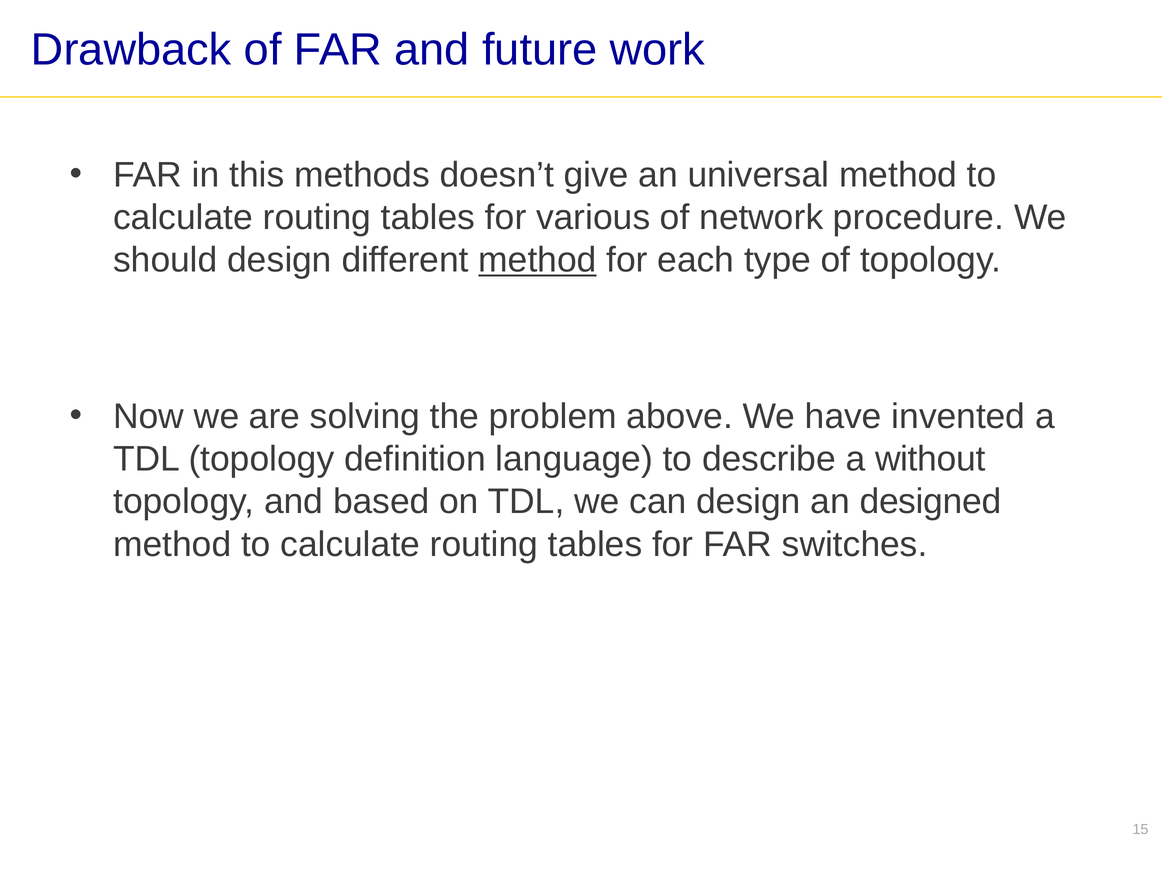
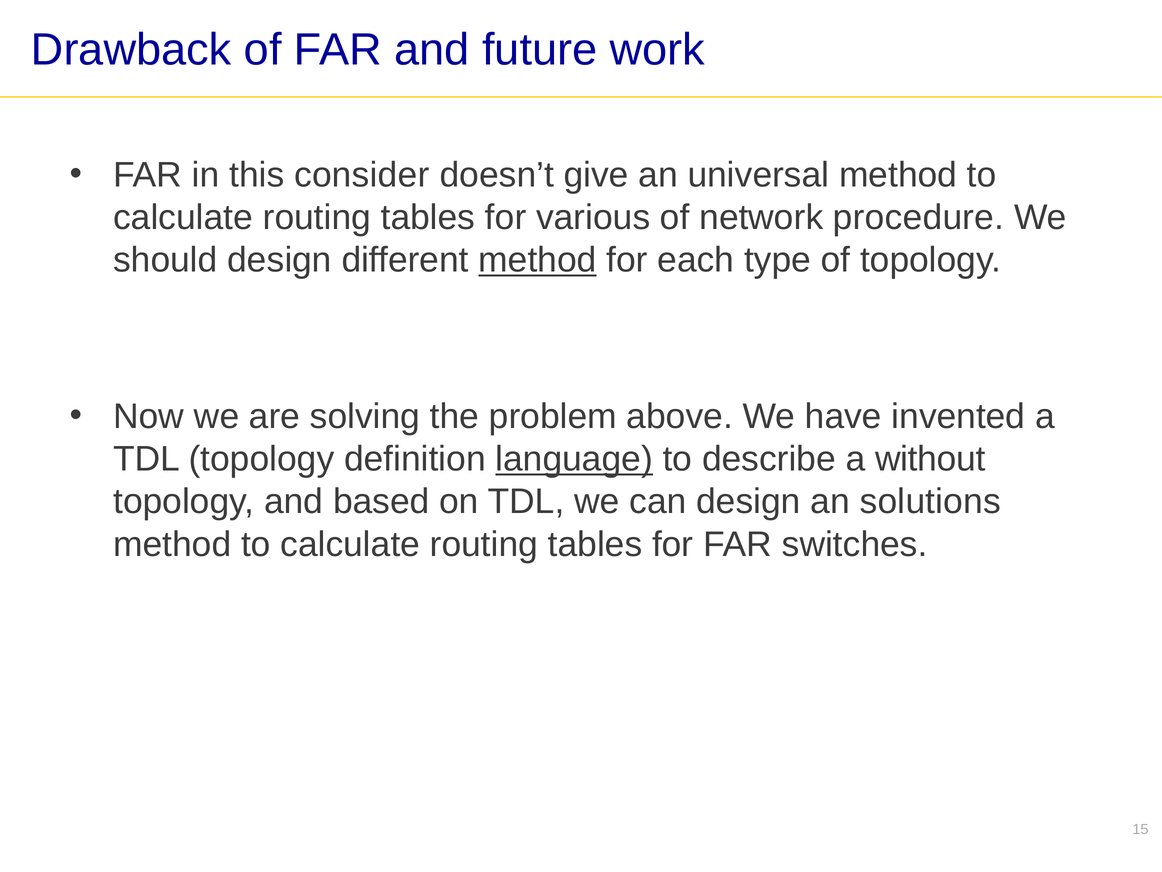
methods: methods -> consider (362, 175)
language underline: none -> present (574, 459)
designed: designed -> solutions (930, 501)
